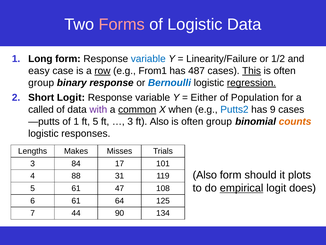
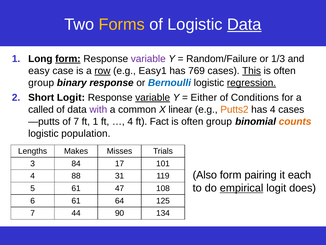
Forms colour: pink -> yellow (122, 24)
Data underline: none -> present (244, 24)
form underline: none -> present (68, 59)
variable colour: blue -> purple (148, 59)
Linearity/Failure: Linearity/Failure -> Random/Failure (222, 59)
1/2: 1/2 -> 1/3 (278, 59)
From1: From1 -> Easy1 (153, 71)
487: 487 -> 769 (197, 71)
variable underline: none -> present (153, 97)
Population: Population -> Conditions (255, 97)
common underline: present -> none (137, 109)
when: when -> linear (180, 109)
Putts2 colour: blue -> orange (234, 109)
has 9: 9 -> 4 (273, 109)
of 1: 1 -> 7 (76, 121)
ft 5: 5 -> 1 (96, 121)
3: 3 -> 4 (130, 121)
ft Also: Also -> Fact (159, 121)
responses: responses -> population (86, 133)
should: should -> pairing (261, 175)
plots: plots -> each (300, 175)
